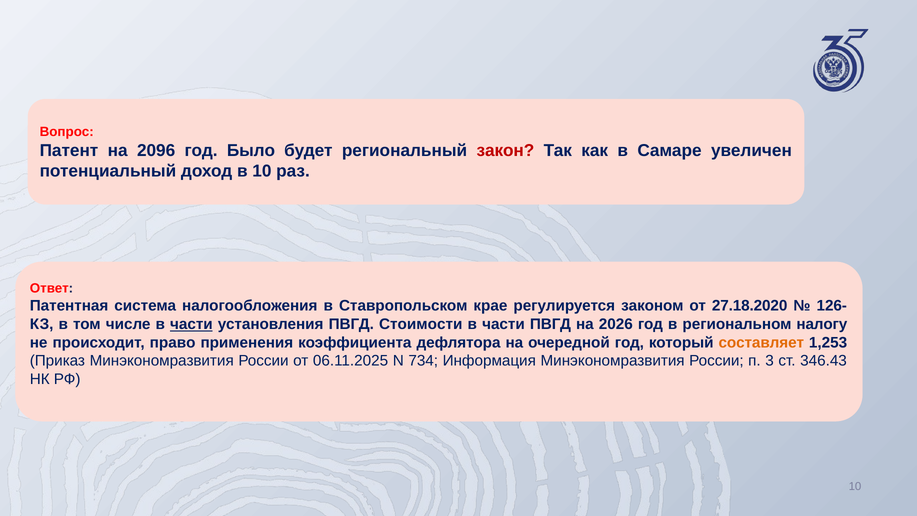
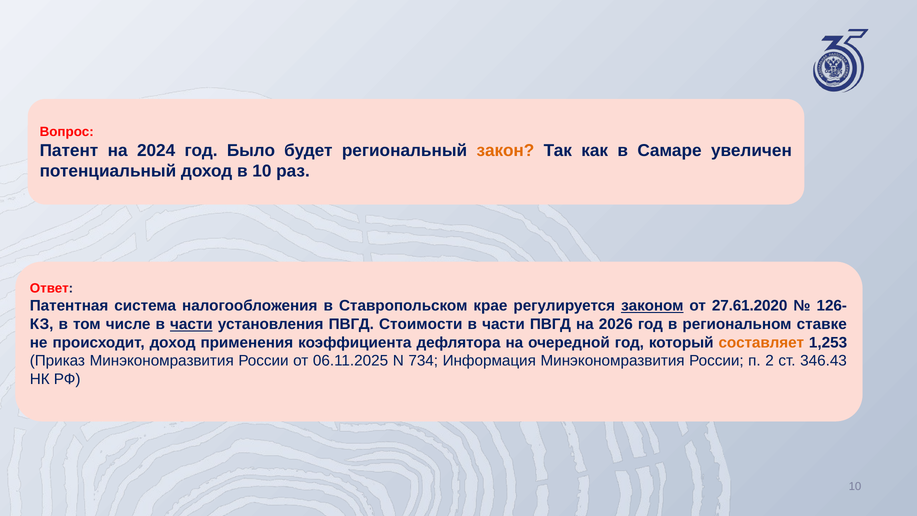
2096: 2096 -> 2024 (156, 151)
закон colour: red -> orange (505, 151)
законом underline: none -> present (652, 306)
27.18.2020: 27.18.2020 -> 27.61.2020 (750, 306)
налогу: налогу -> ставке (822, 324)
происходит право: право -> доход (173, 342)
3: 3 -> 2 (770, 361)
